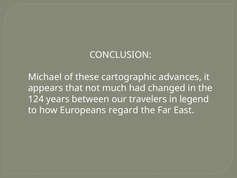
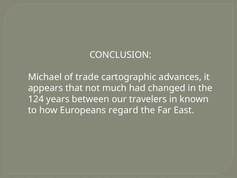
these: these -> trade (87, 77)
legend: legend -> known (194, 99)
